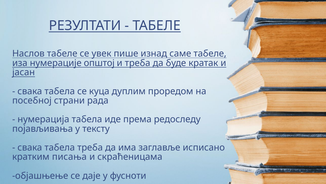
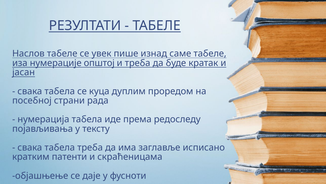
писaња: писaња -> патенти (69, 156)
